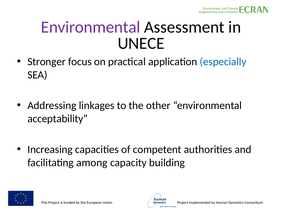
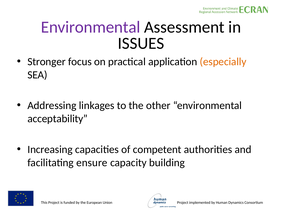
UNECE: UNECE -> ISSUES (141, 43)
especially colour: blue -> orange (223, 62)
among: among -> ensure (92, 162)
